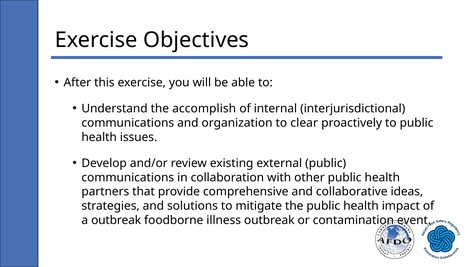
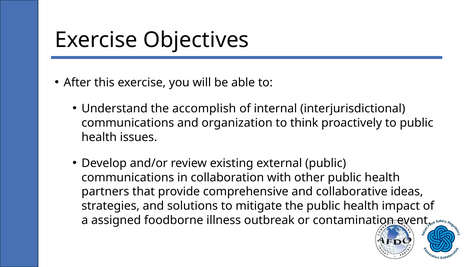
clear: clear -> think (304, 123)
a outbreak: outbreak -> assigned (116, 220)
